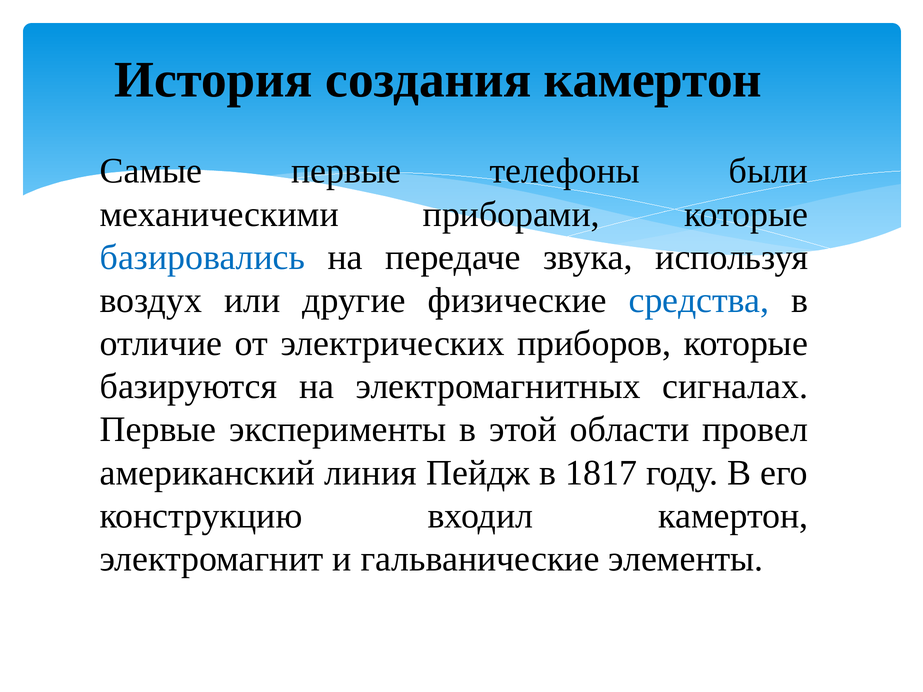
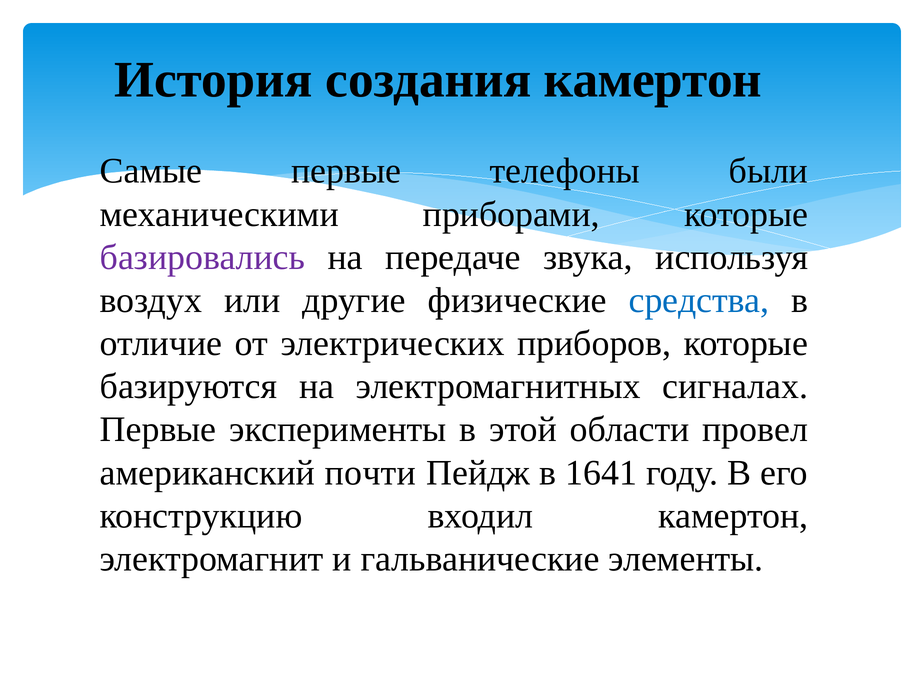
базировались colour: blue -> purple (202, 257)
линия: линия -> почти (370, 473)
1817: 1817 -> 1641 (601, 473)
